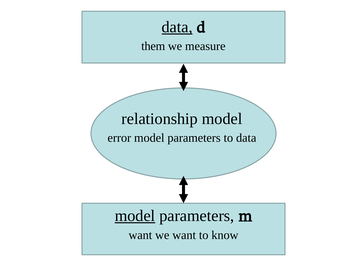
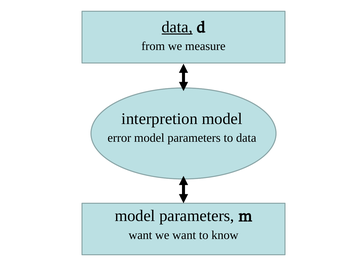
them: them -> from (153, 46)
relationship: relationship -> interpretion (160, 119)
model underline: present -> none (135, 216)
